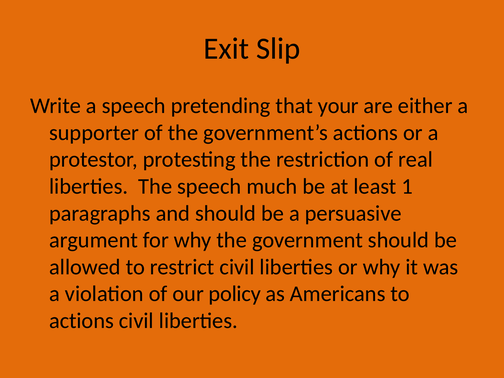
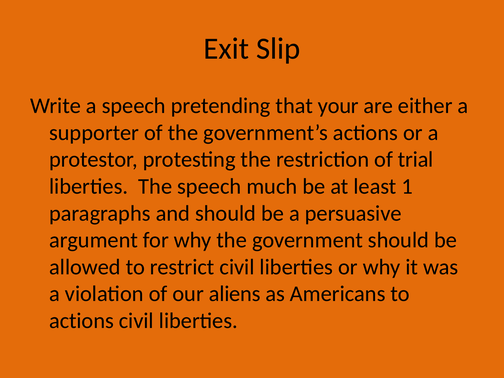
real: real -> trial (416, 160)
policy: policy -> aliens (235, 294)
